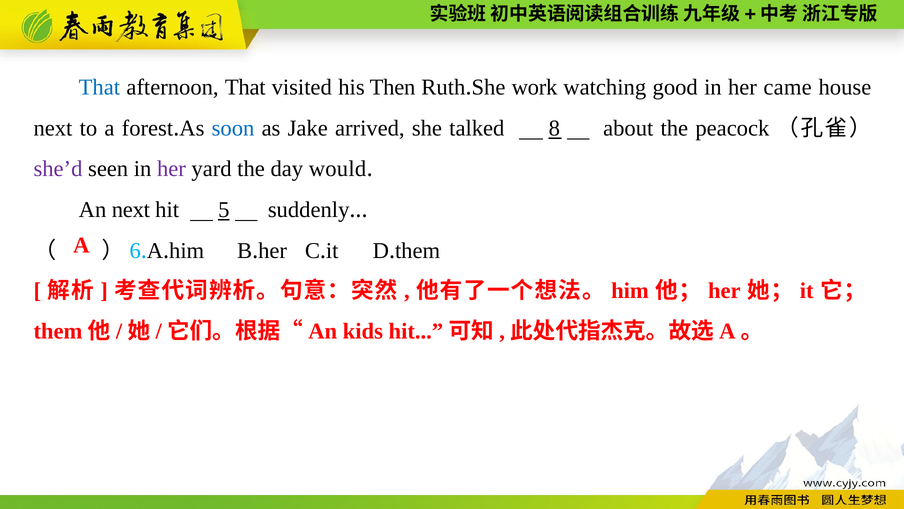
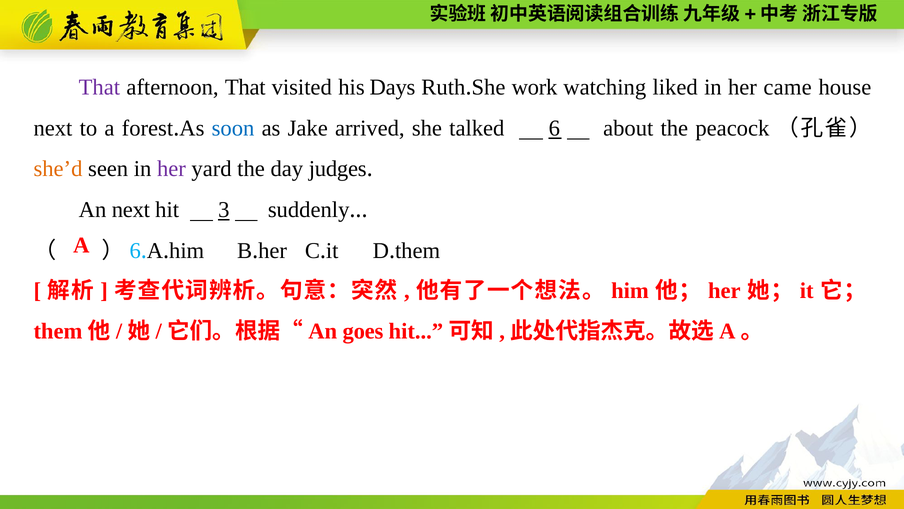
That colour: blue -> purple (99, 87)
Then: Then -> Days (392, 87)
good: good -> liked (675, 87)
8: 8 -> 6 (554, 128)
she’d colour: purple -> orange (58, 169)
would: would -> judges (338, 169)
5: 5 -> 3 (224, 210)
kids: kids -> goes (363, 331)
